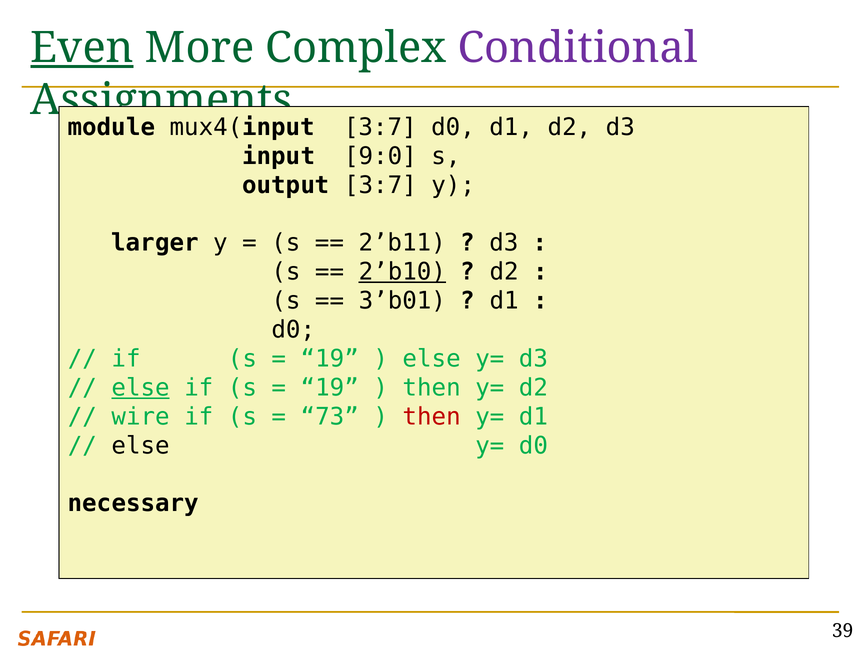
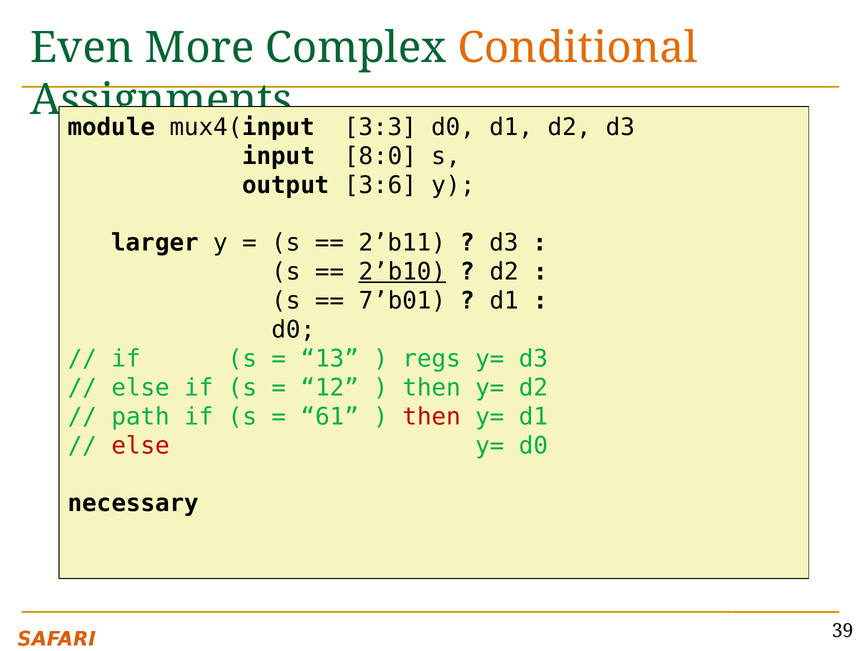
Even underline: present -> none (82, 48)
Conditional colour: purple -> orange (578, 48)
3:7: 3:7 -> 3:3 (380, 127)
9:0: 9:0 -> 8:0 (380, 156)
output 3:7: 3:7 -> 3:6 (380, 185)
3’b01: 3’b01 -> 7’b01 (402, 301)
19: 19 -> 13 (330, 359)
else: else -> regs (432, 359)
else underline: present -> none (141, 388)
19: 19 -> 12 (330, 388)
wire: wire -> path (141, 417)
73: 73 -> 61 (330, 417)
else colour: black -> red (141, 446)
